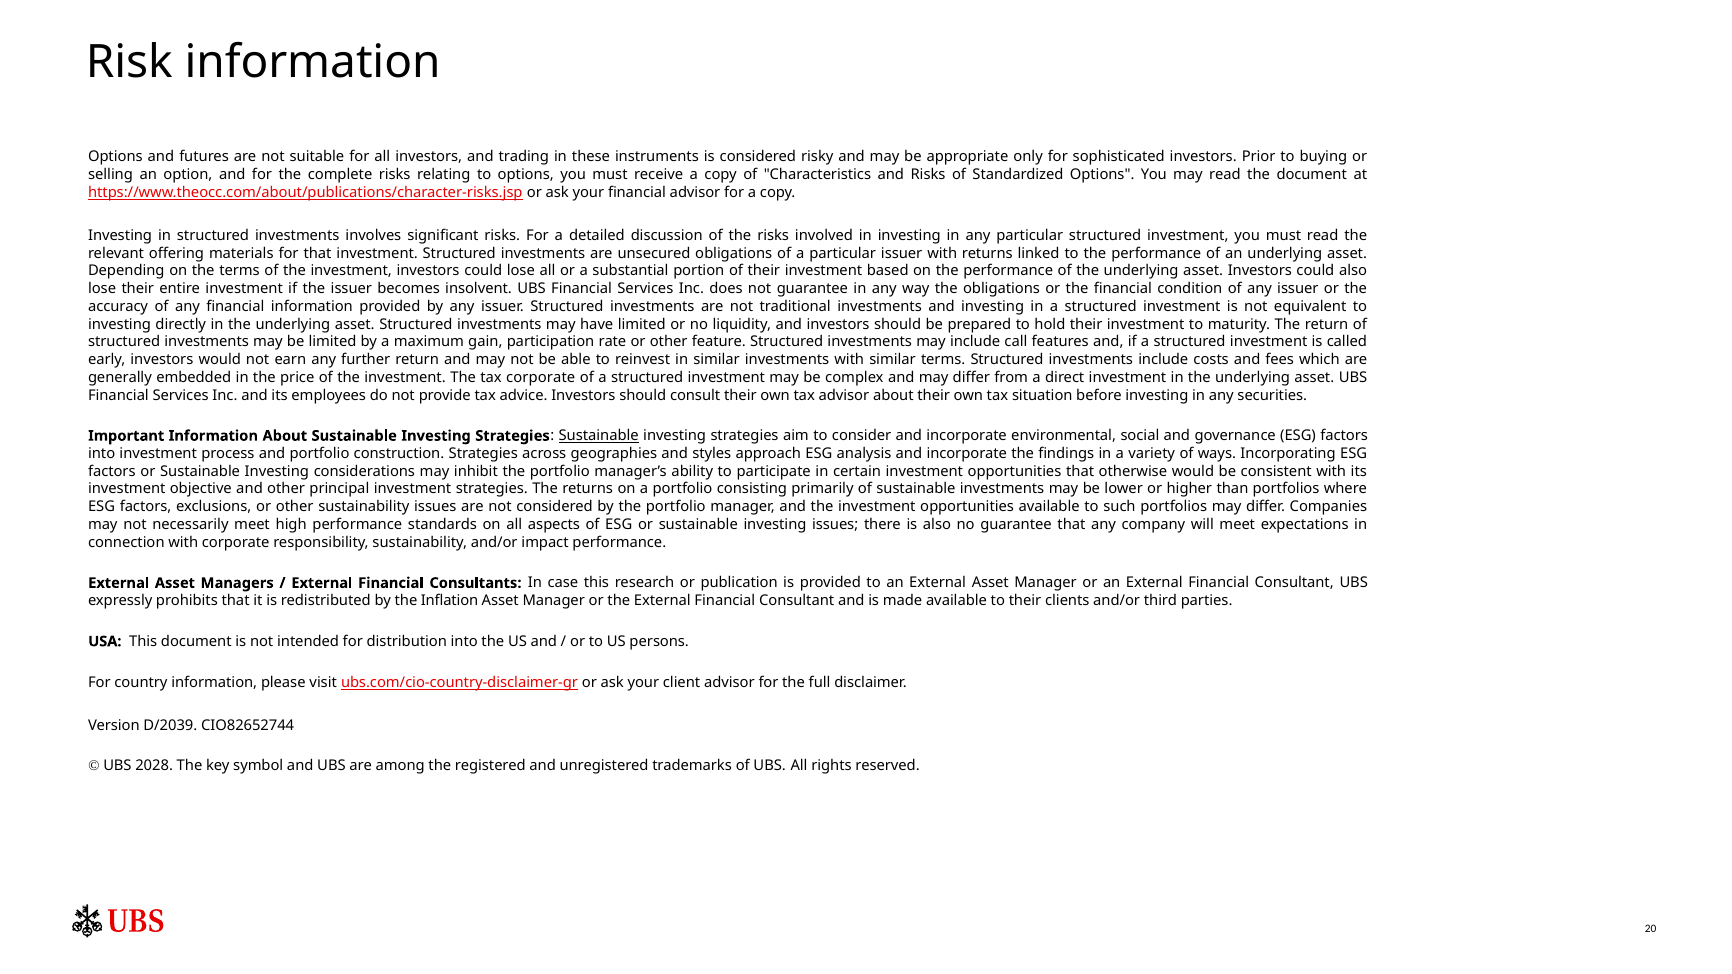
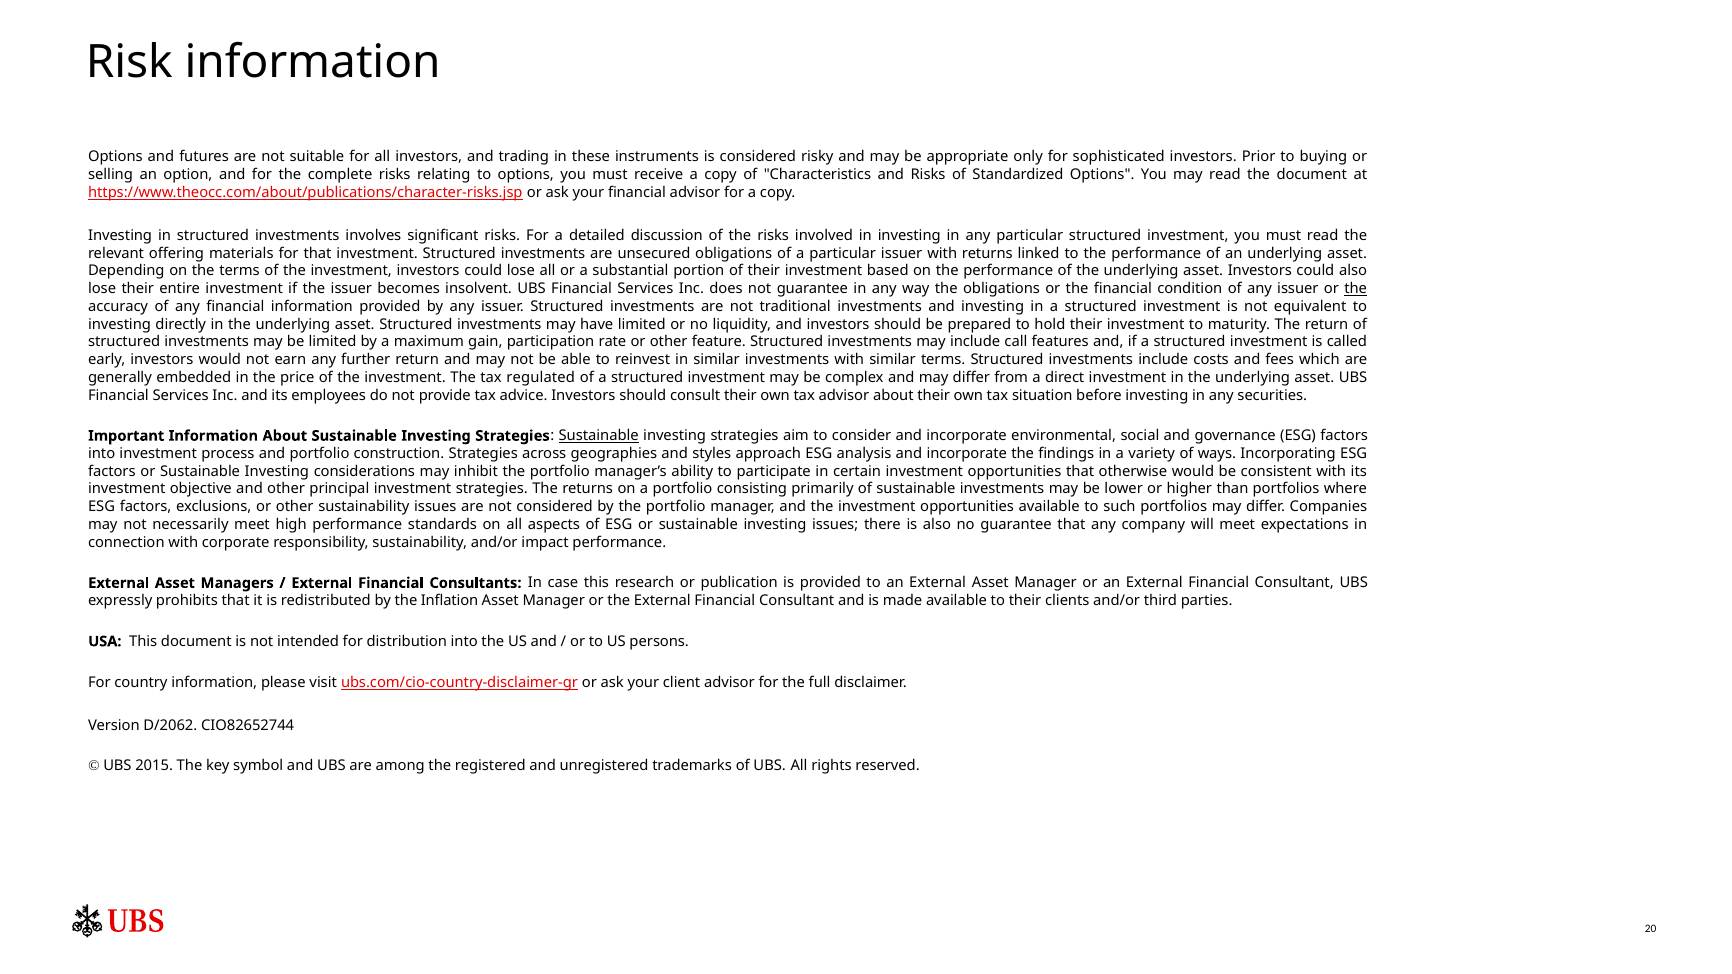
the underline: none -> present (1356, 289)
tax corporate: corporate -> regulated (541, 378)
D/2039: D/2039 -> D/2062 (170, 725)
2028: 2028 -> 2015 (154, 766)
